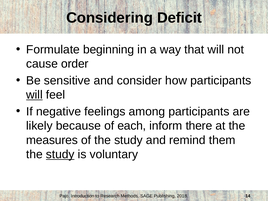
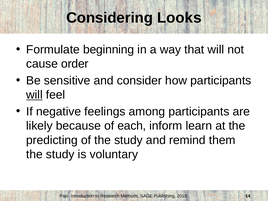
Deficit: Deficit -> Looks (179, 18)
there: there -> learn (199, 126)
measures: measures -> predicting (52, 140)
study underline: present -> none (60, 154)
